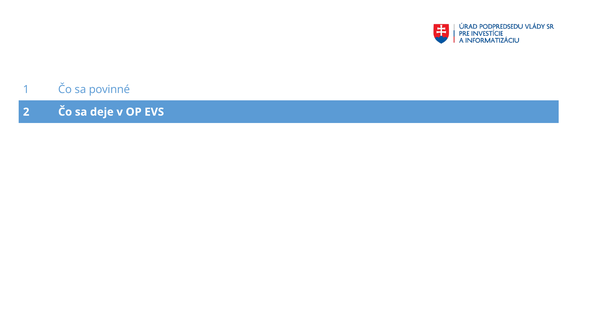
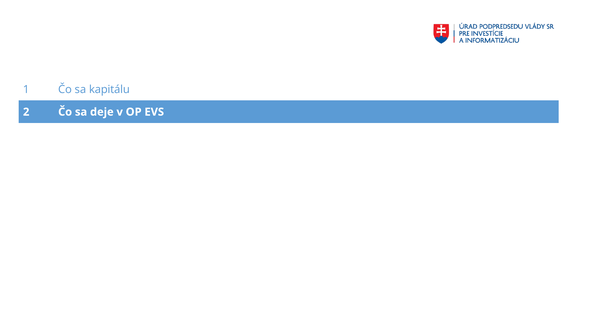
povinné: povinné -> kapitálu (109, 90)
